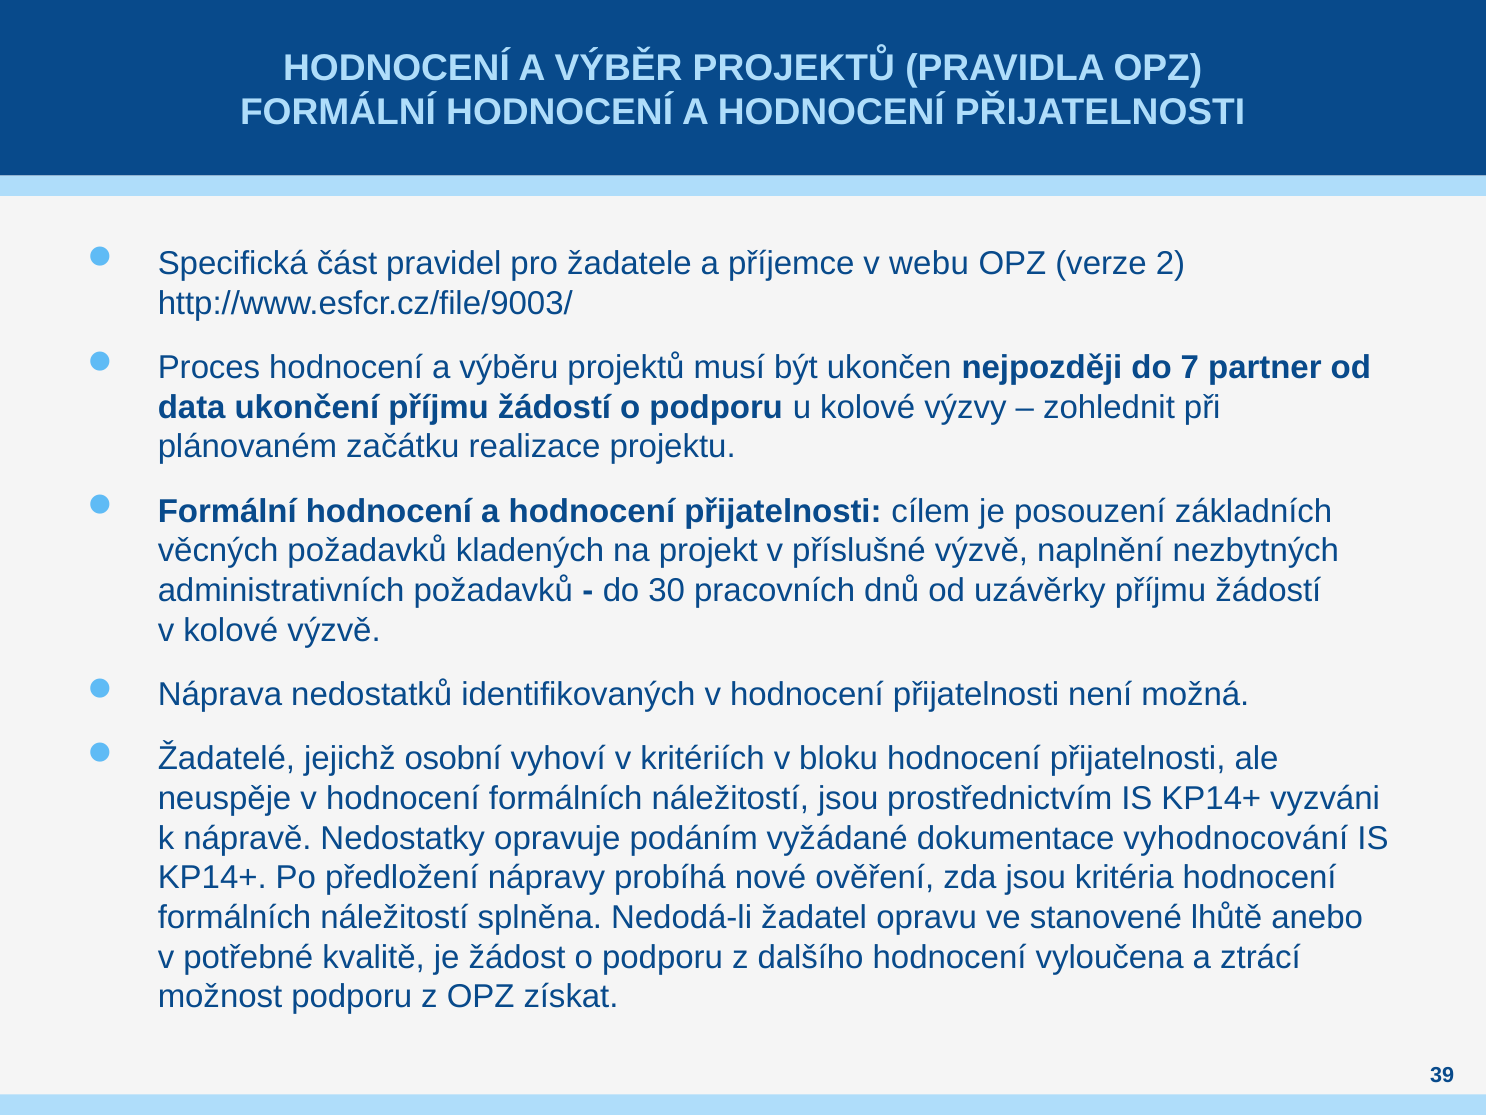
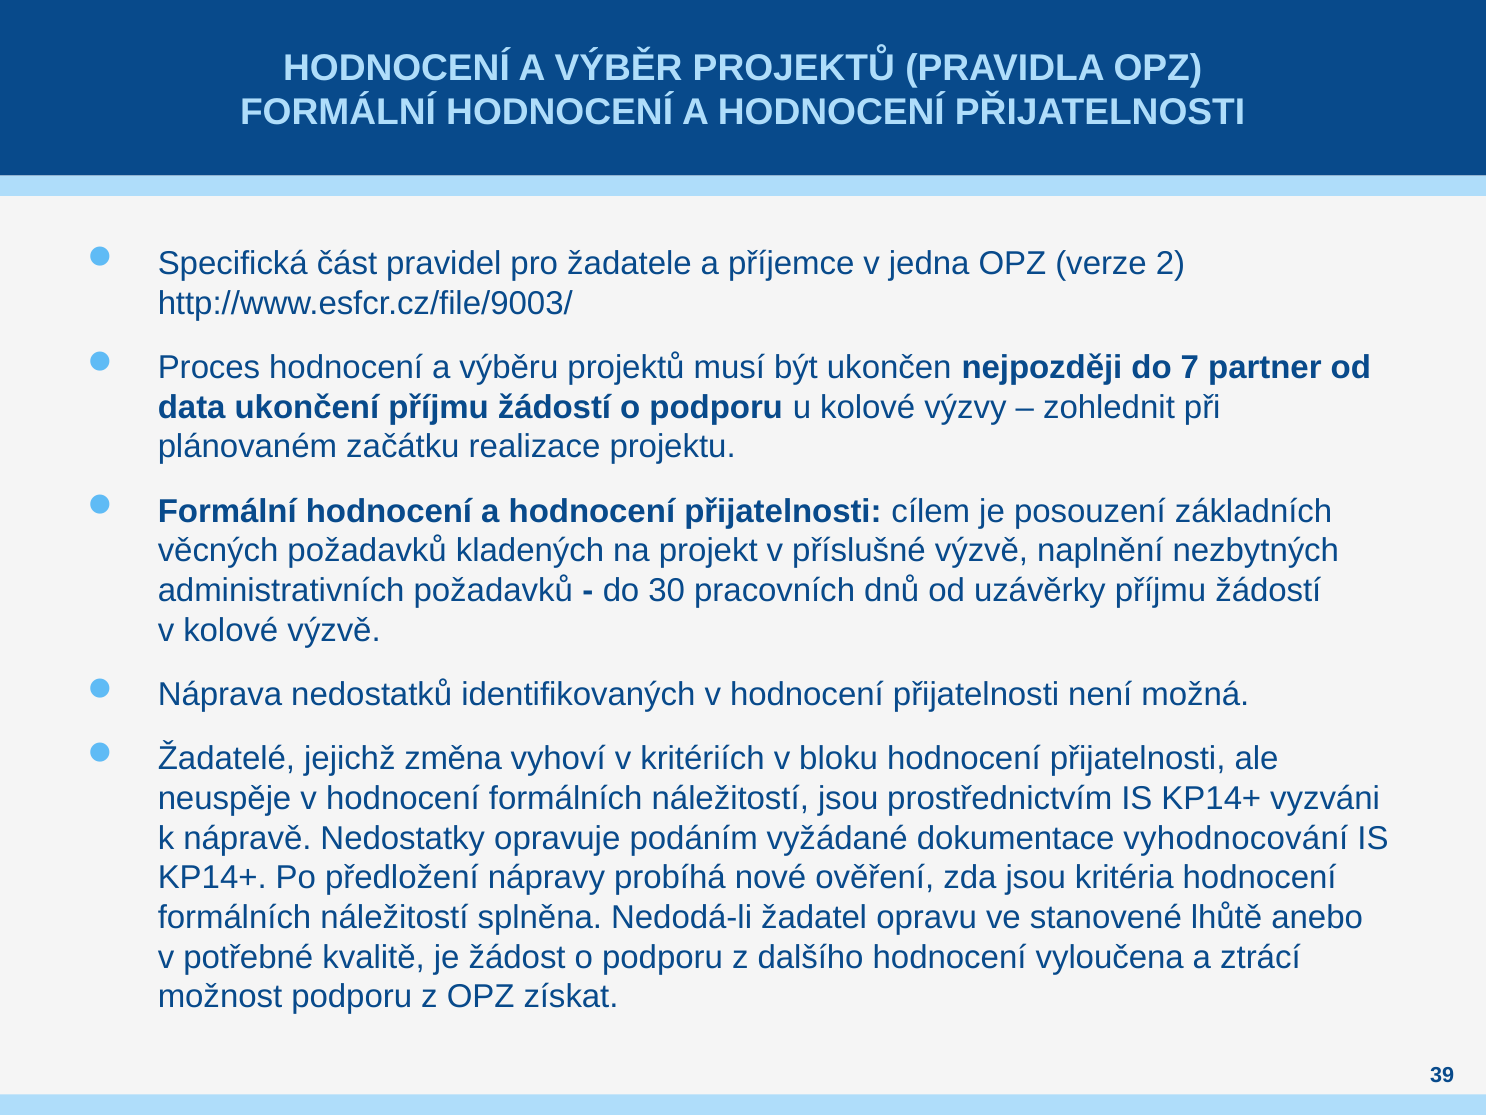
webu: webu -> jedna (929, 263)
osobní: osobní -> změna (453, 759)
